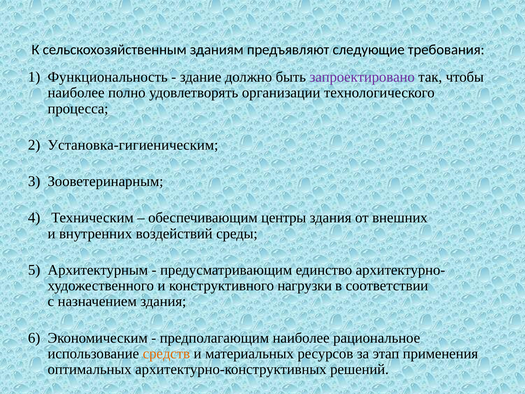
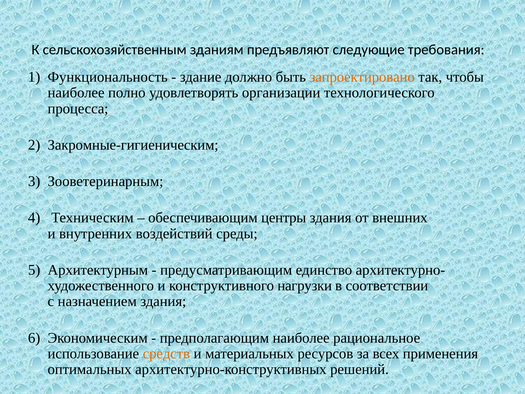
запроектировано colour: purple -> orange (362, 77)
Установка-гигиеническим: Установка-гигиеническим -> Закромные-гигиеническим (133, 145)
этап: этап -> всех (386, 353)
